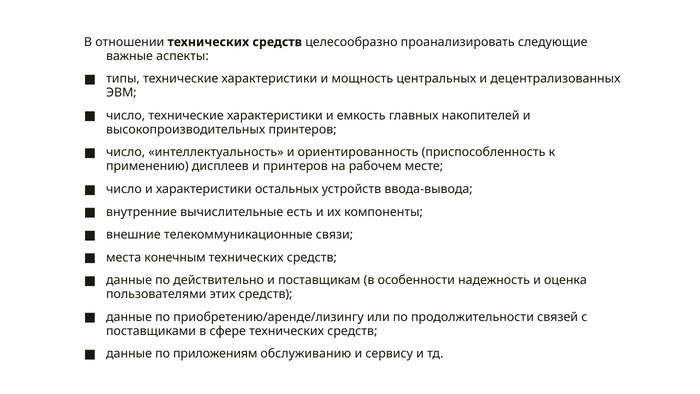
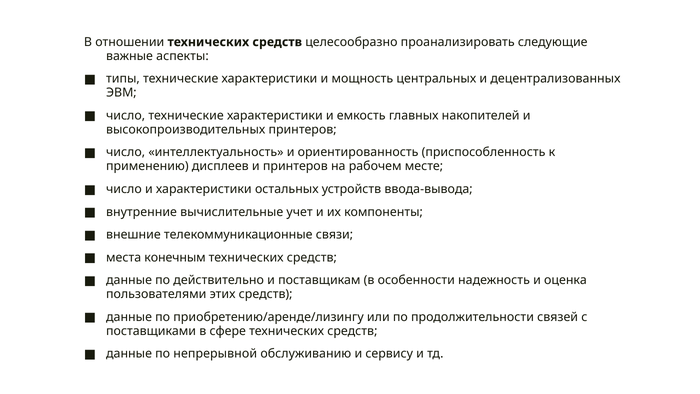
есть: есть -> учет (300, 212)
приложениям: приложениям -> непрерывной (215, 354)
